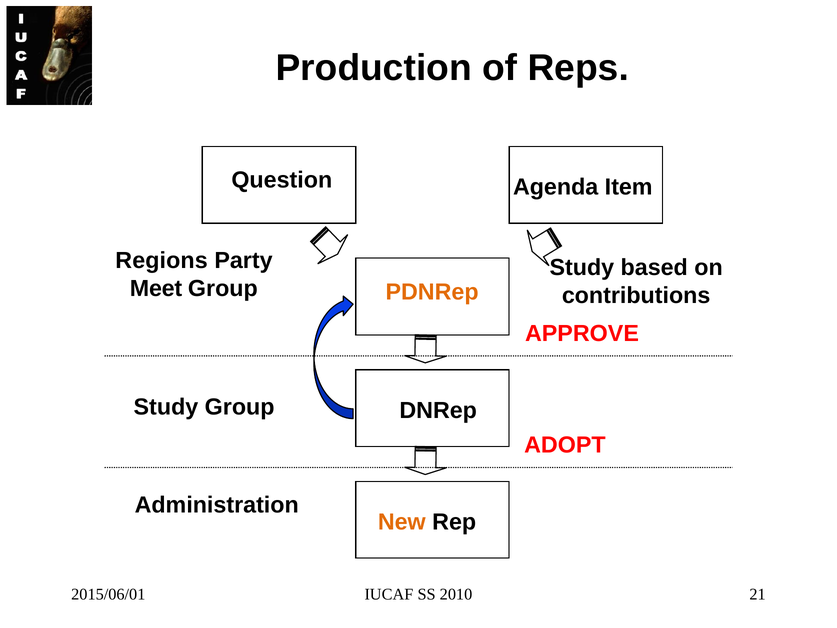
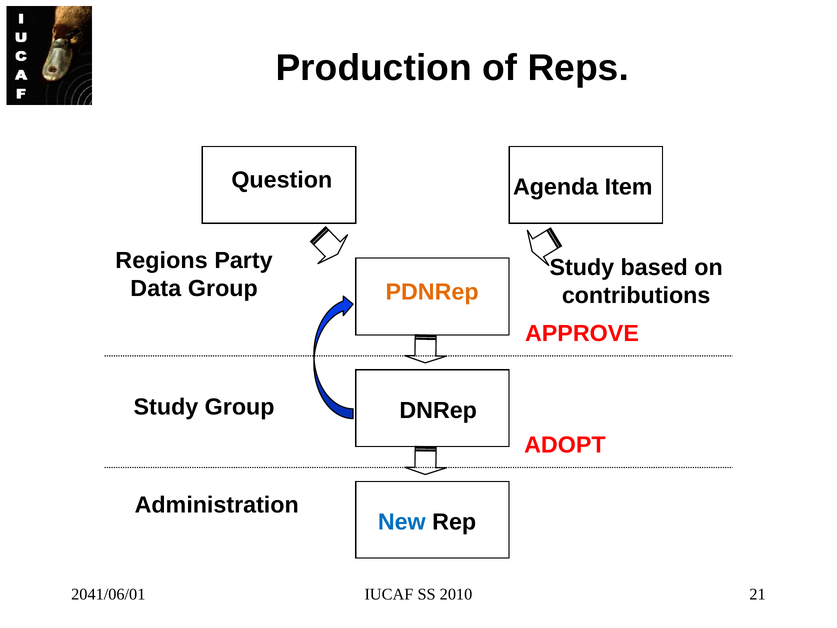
Meet: Meet -> Data (156, 289)
New colour: orange -> blue (402, 522)
2015/06/01: 2015/06/01 -> 2041/06/01 (108, 594)
